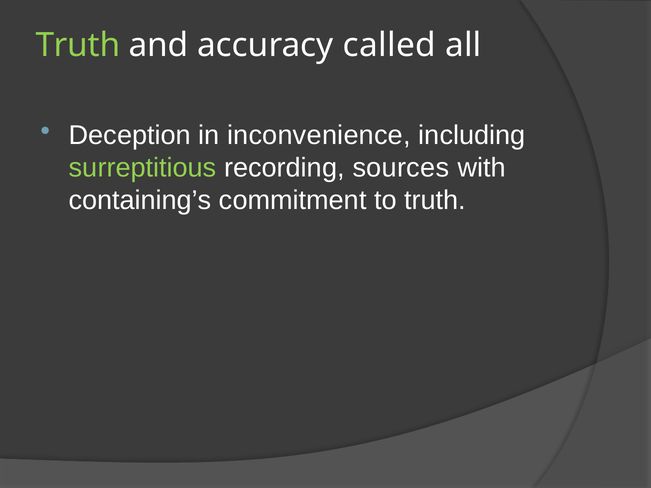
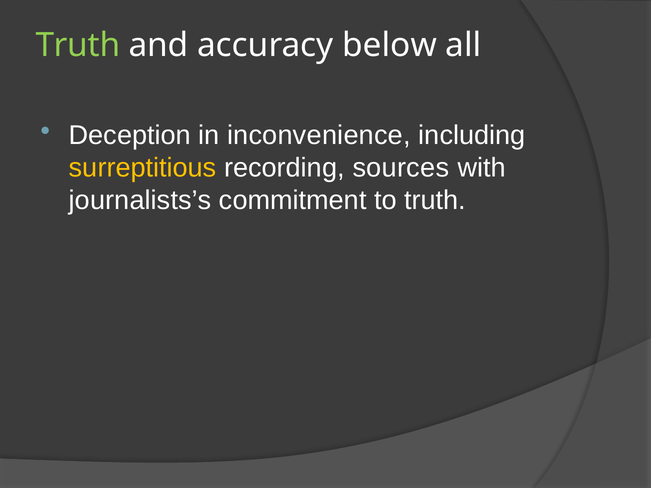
called: called -> below (389, 45)
surreptitious colour: light green -> yellow (143, 168)
containing’s: containing’s -> journalists’s (140, 200)
